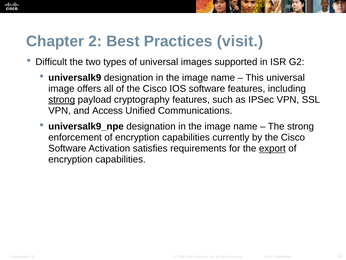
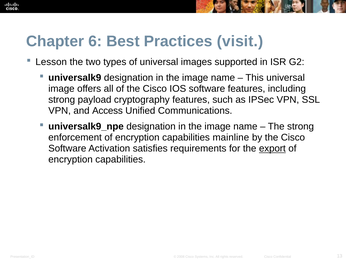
2: 2 -> 6 (95, 41)
Difficult: Difficult -> Lesson (51, 62)
strong underline: present -> none (62, 100)
currently: currently -> mainline (231, 137)
